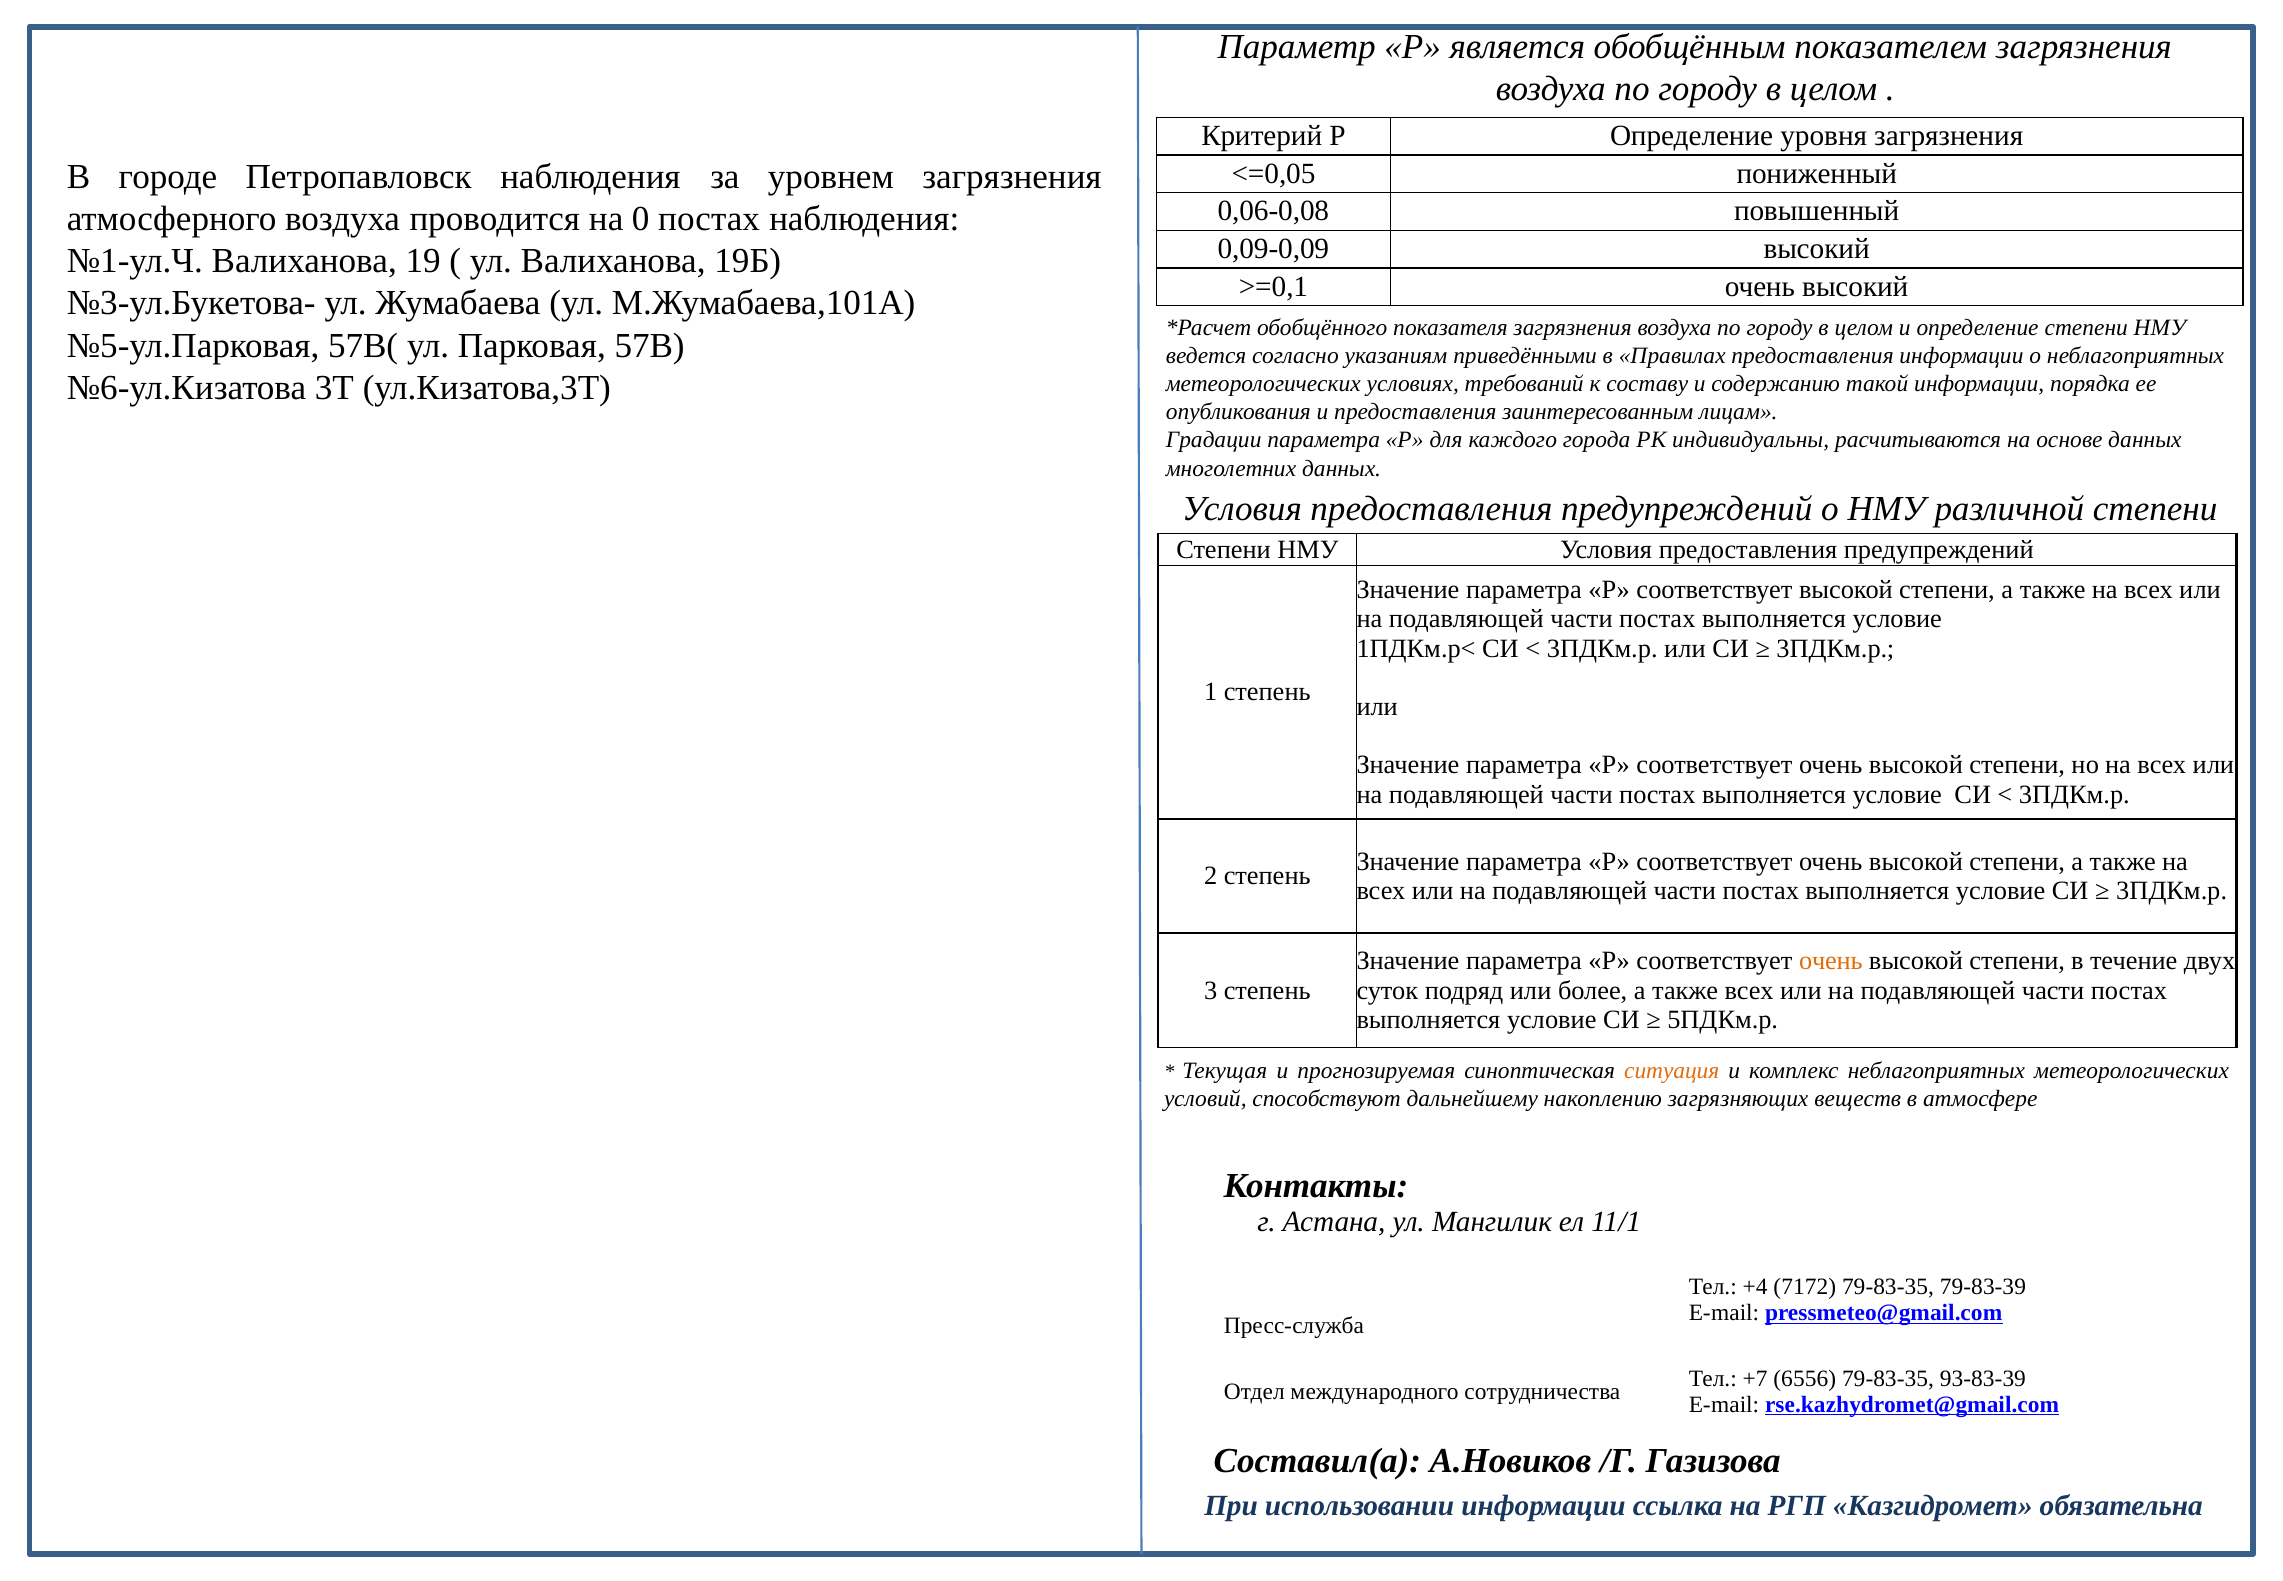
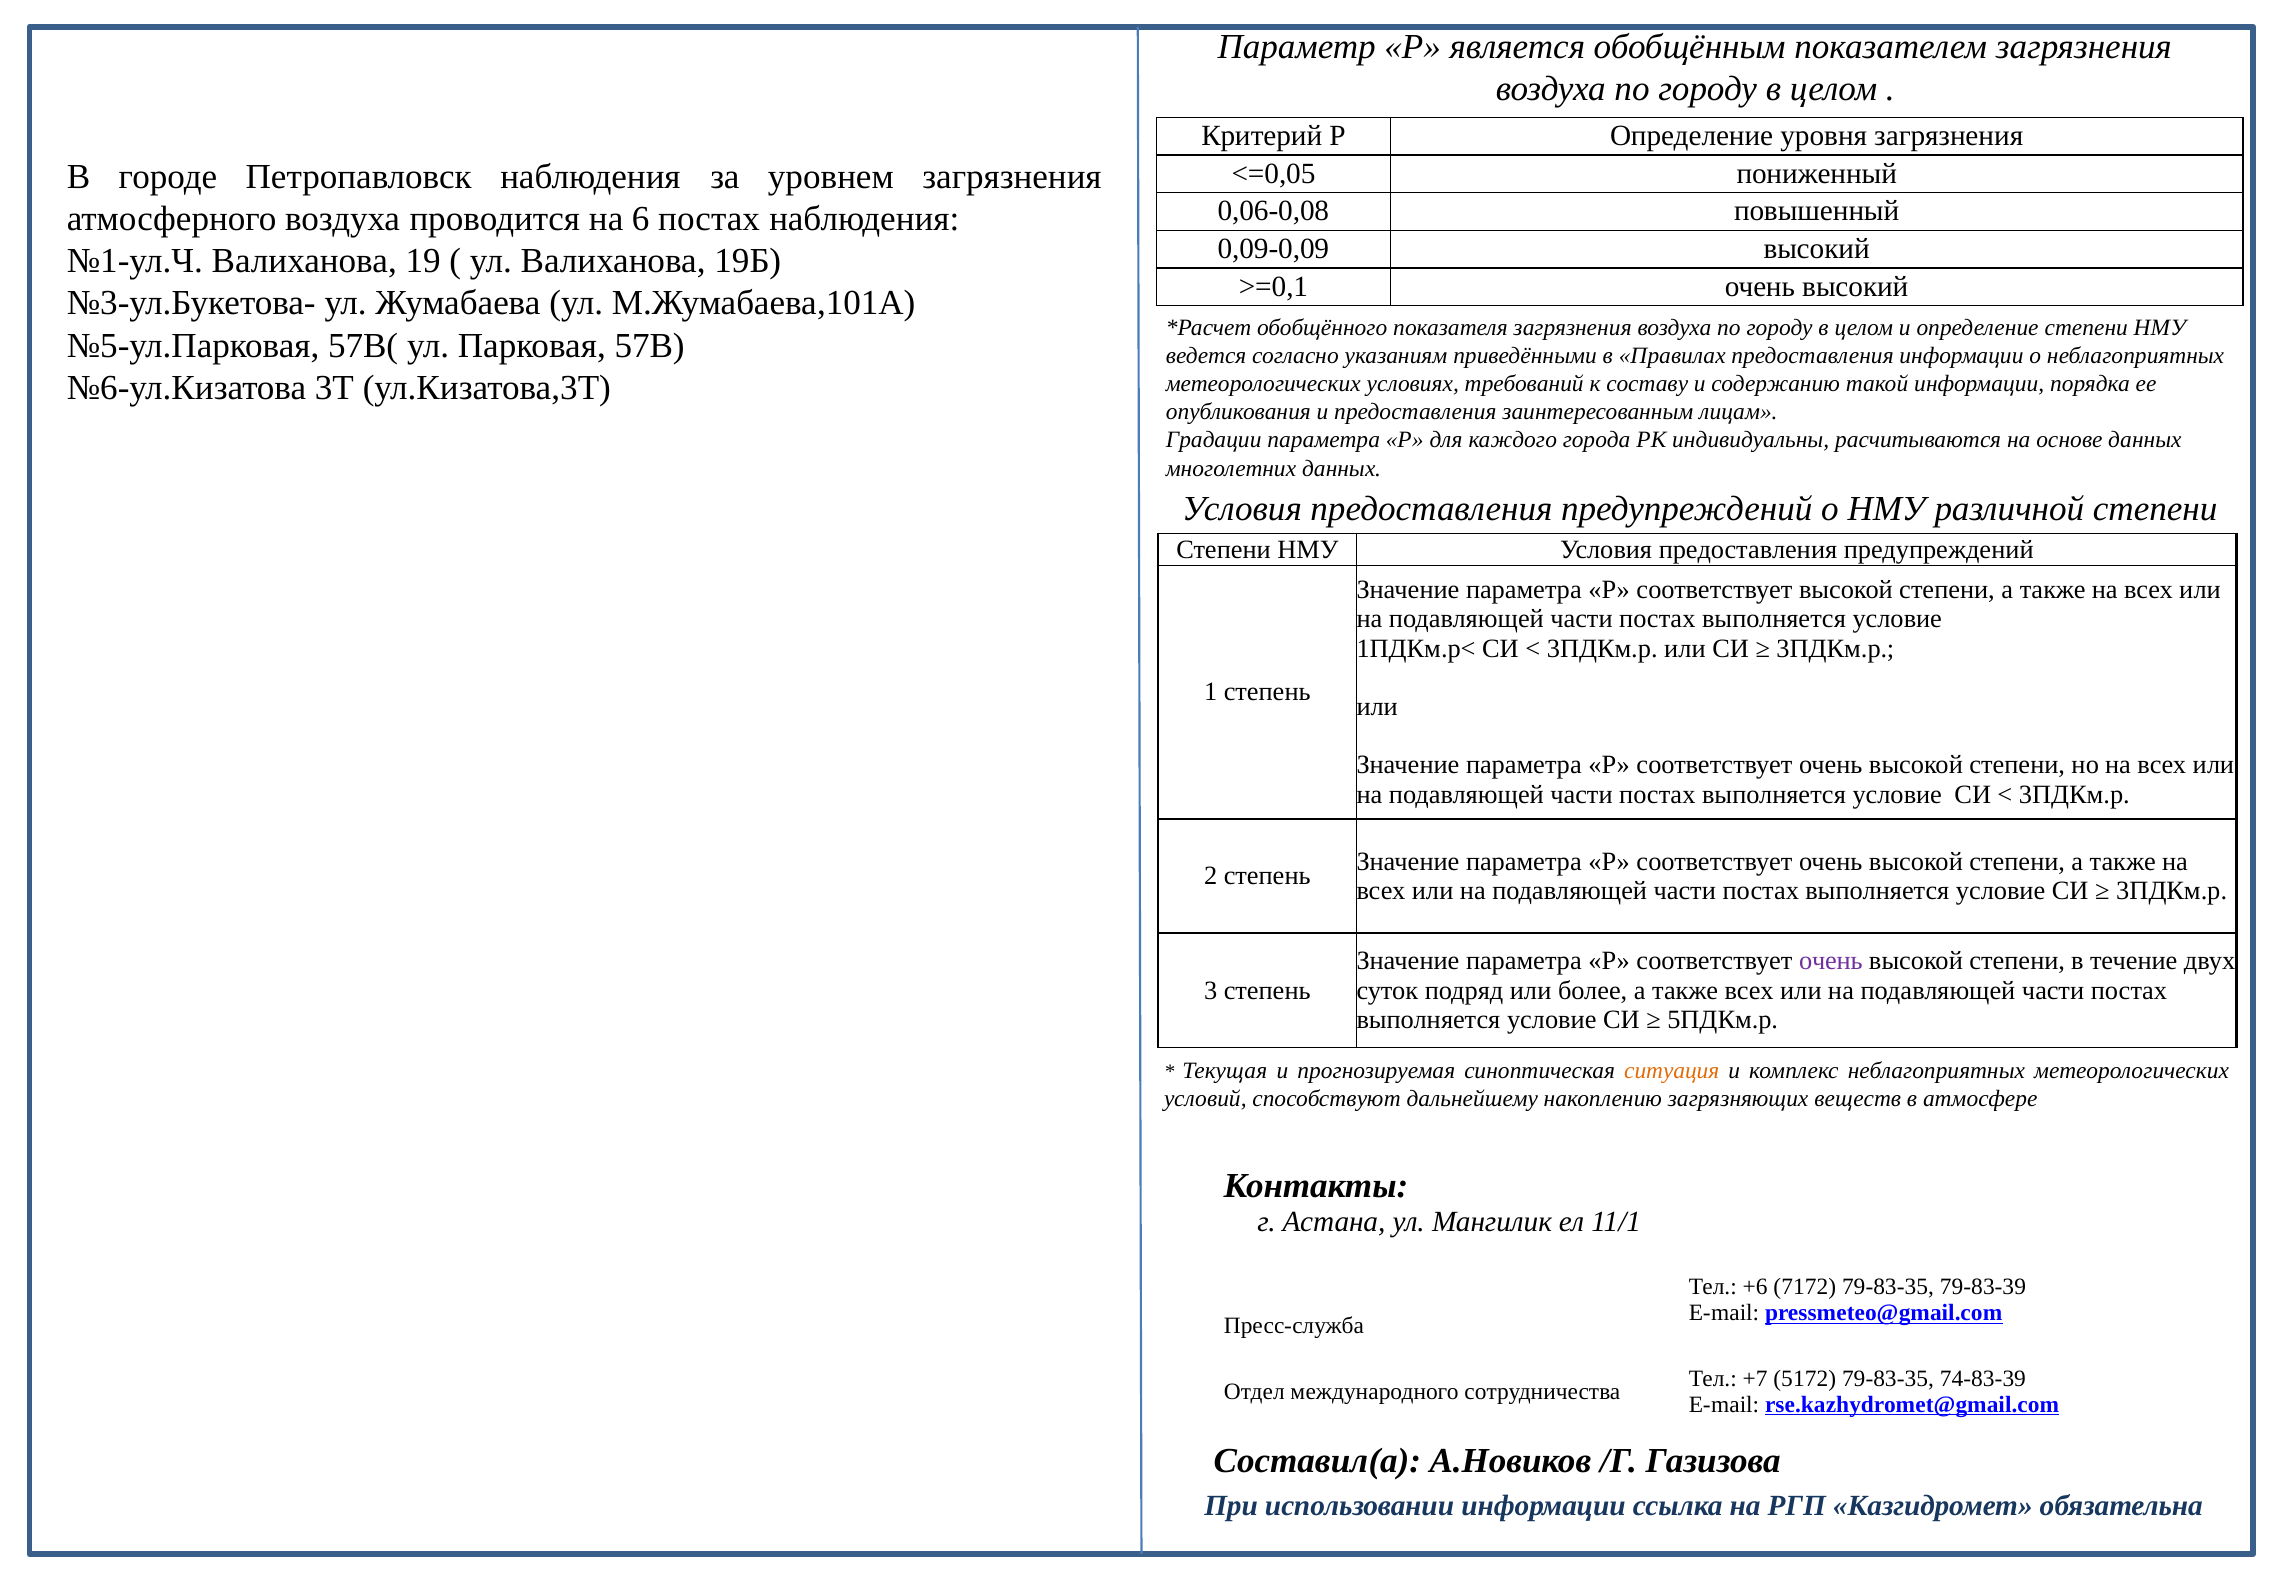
0: 0 -> 6 (641, 219)
очень colour: orange -> purple (1831, 961)
+4: +4 -> +6 (1755, 1287)
6556: 6556 -> 5172 (1805, 1378)
93-83-39: 93-83-39 -> 74-83-39 (1983, 1378)
